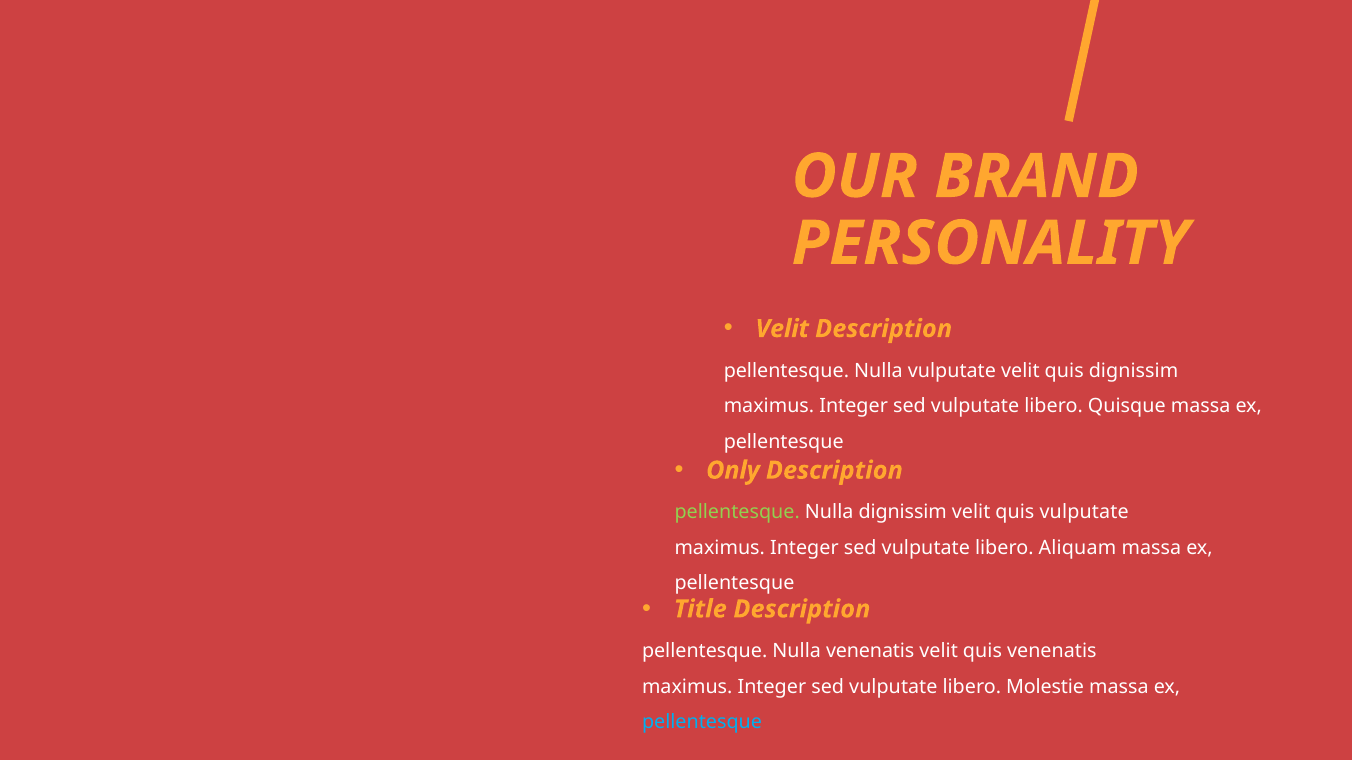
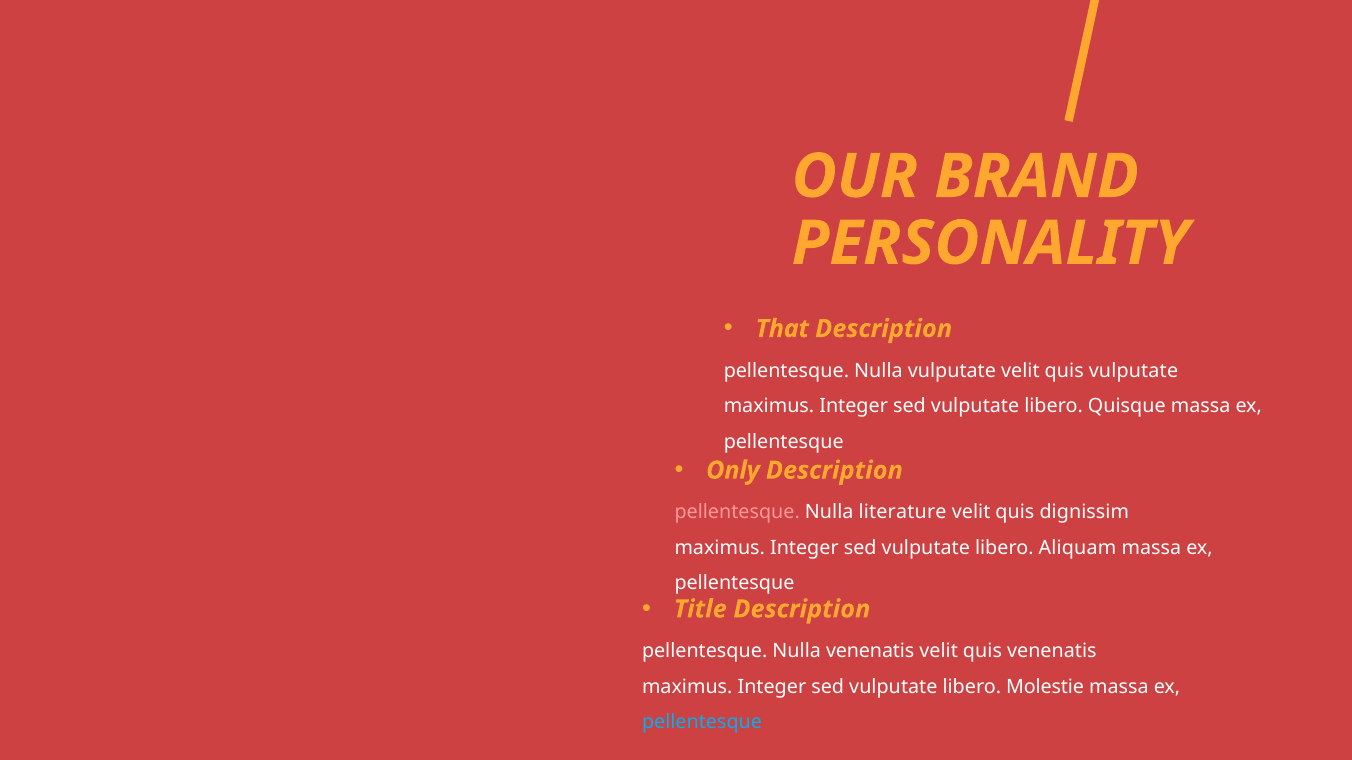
Velit: Velit -> That (782, 329)
quis dignissim: dignissim -> vulputate (1133, 371)
pellentesque colour: light green -> pink (737, 513)
Nulla dignissim: dignissim -> literature (903, 513)
quis vulputate: vulputate -> dignissim (1084, 513)
